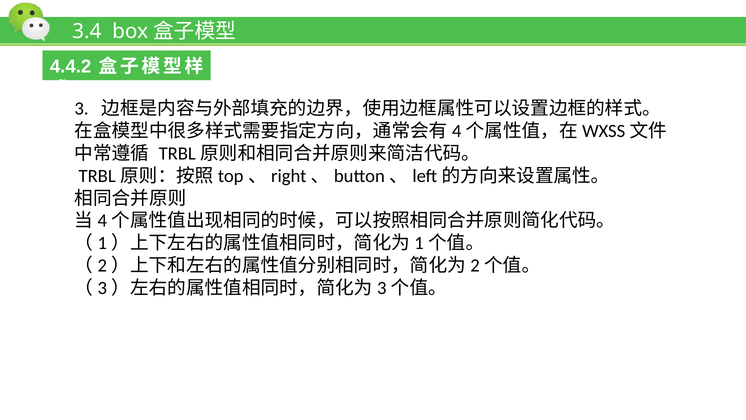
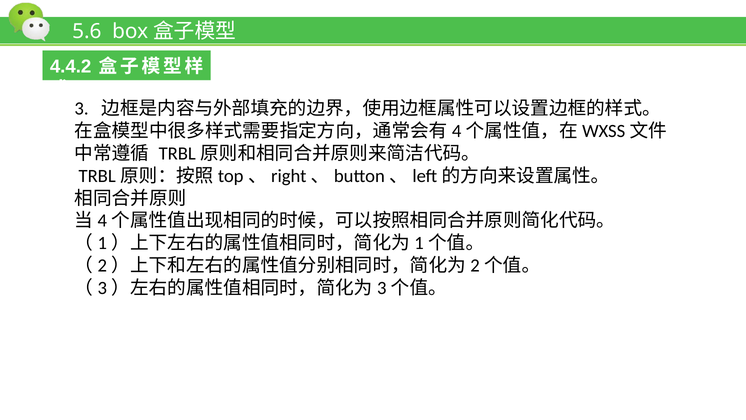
3.4: 3.4 -> 5.6 (87, 32)
